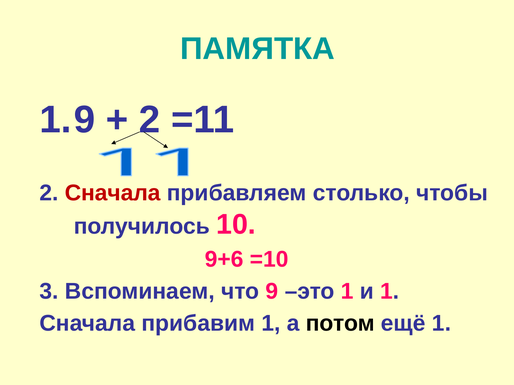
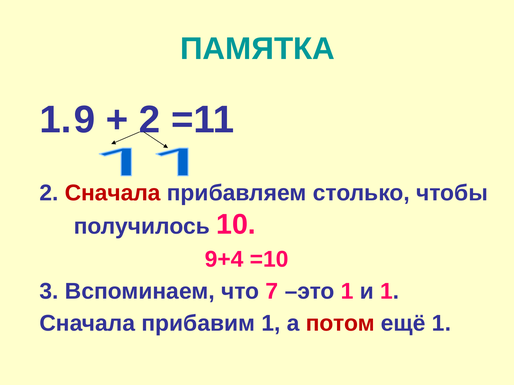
9+6: 9+6 -> 9+4 (224, 260)
9: 9 -> 7 (272, 292)
потом colour: black -> red (340, 324)
